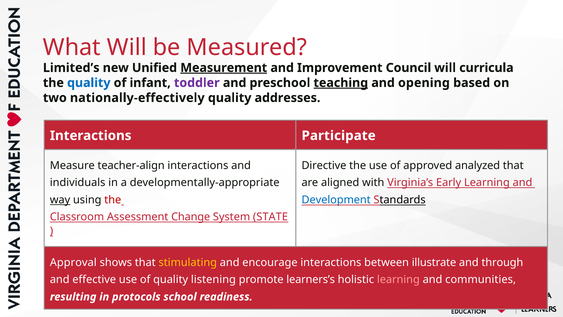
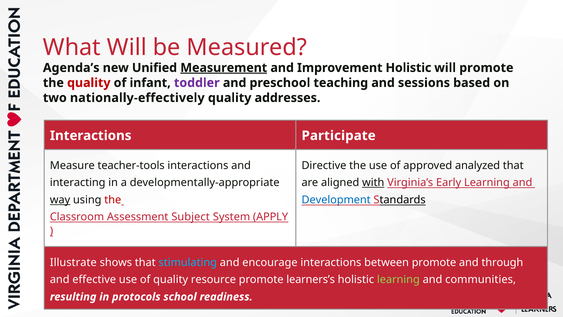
Limited’s: Limited’s -> Agenda’s (71, 68)
Improvement Council: Council -> Holistic (408, 68)
will curricula: curricula -> promote (486, 68)
quality colour: blue -> red (89, 83)
teaching underline: present -> none (341, 83)
opening: opening -> sessions (424, 83)
teacher-align: teacher-align -> teacher-tools (131, 165)
individuals: individuals -> interacting (78, 183)
with underline: none -> present (373, 183)
Change: Change -> Subject (191, 217)
STATE: STATE -> APPLY (271, 217)
Approval: Approval -> Illustrate (73, 262)
stimulating colour: yellow -> light blue (188, 262)
between illustrate: illustrate -> promote (434, 262)
listening: listening -> resource (213, 279)
learning colour: pink -> light green (398, 279)
